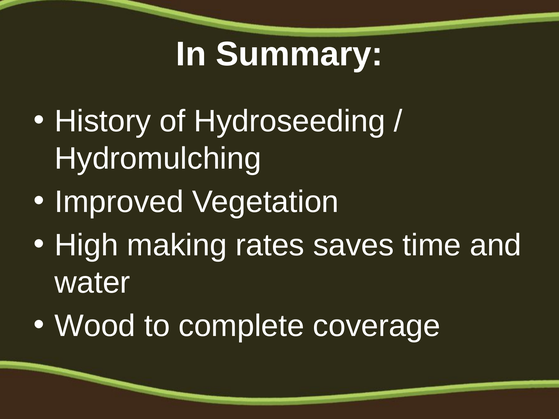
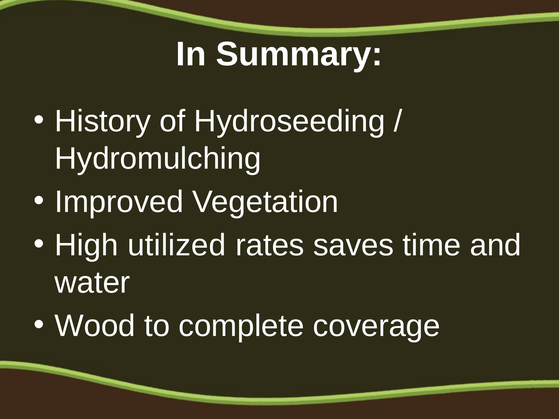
making: making -> utilized (177, 246)
